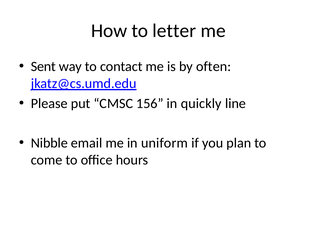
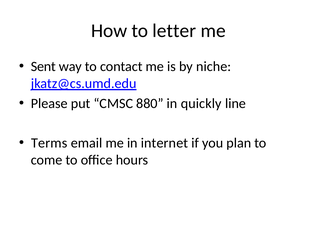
often: often -> niche (214, 67)
156: 156 -> 880 (150, 103)
Nibble: Nibble -> Terms (49, 143)
uniform: uniform -> internet (164, 143)
